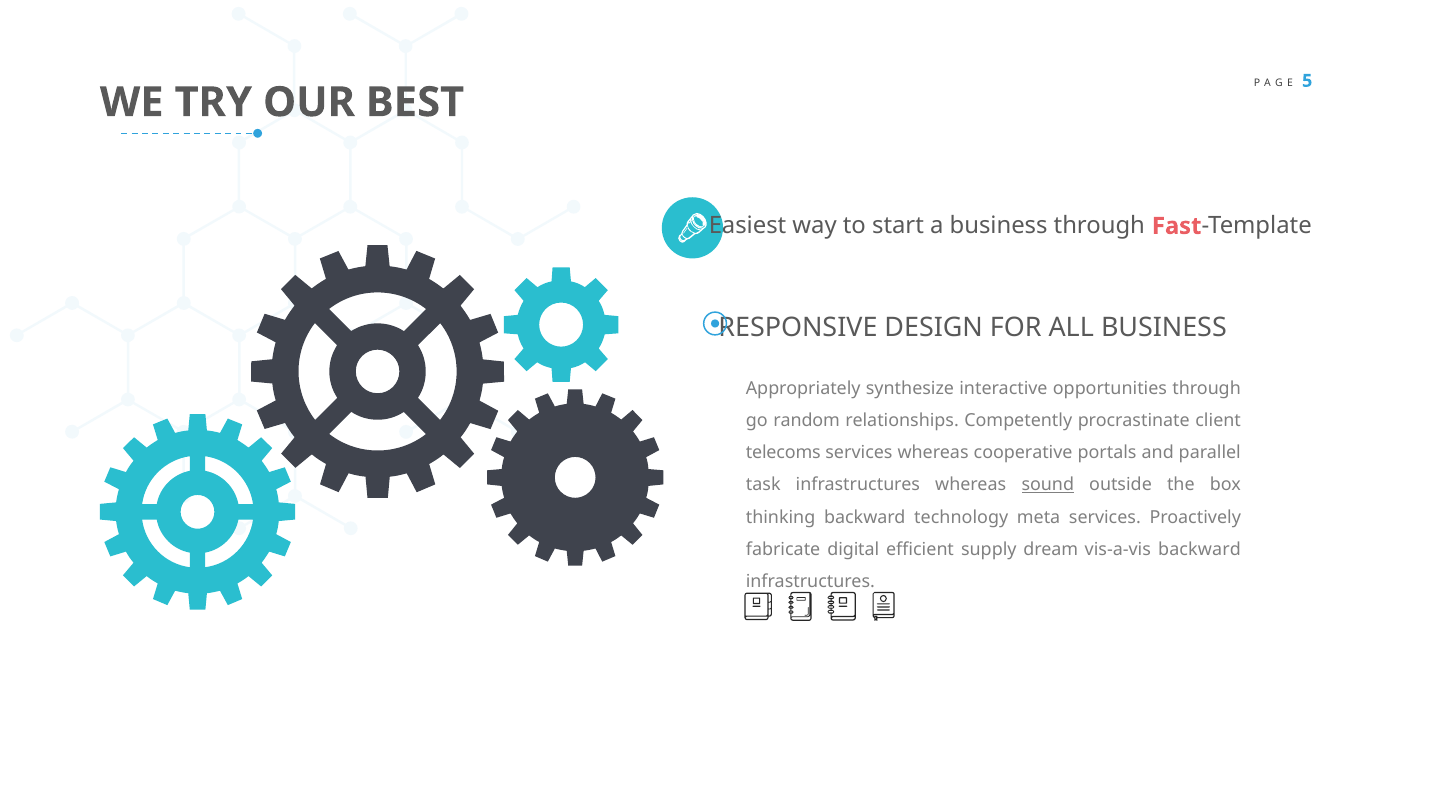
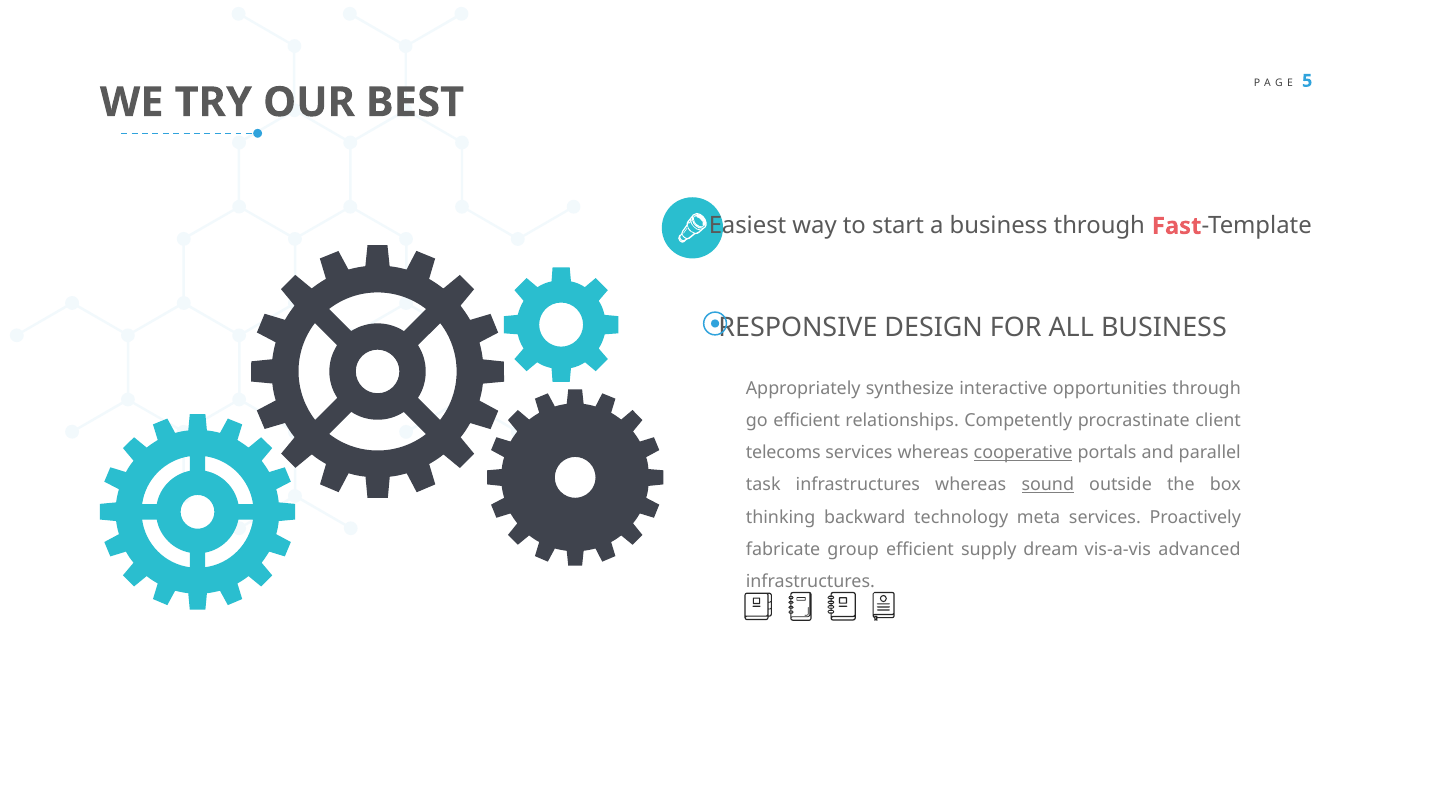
go random: random -> efficient (807, 421)
cooperative underline: none -> present (1023, 453)
digital: digital -> group (853, 550)
vis-a-vis backward: backward -> advanced (1199, 550)
